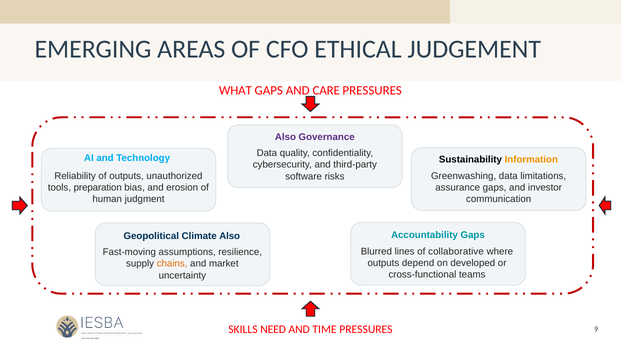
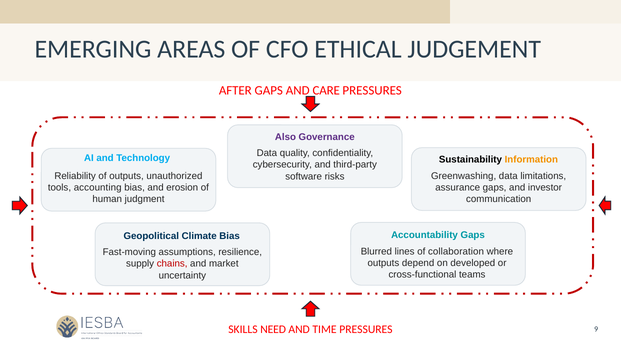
WHAT: WHAT -> AFTER (235, 90)
preparation: preparation -> accounting (98, 188)
Climate Also: Also -> Bias (230, 236)
collaborative: collaborative -> collaboration (456, 252)
chains colour: orange -> red (172, 264)
